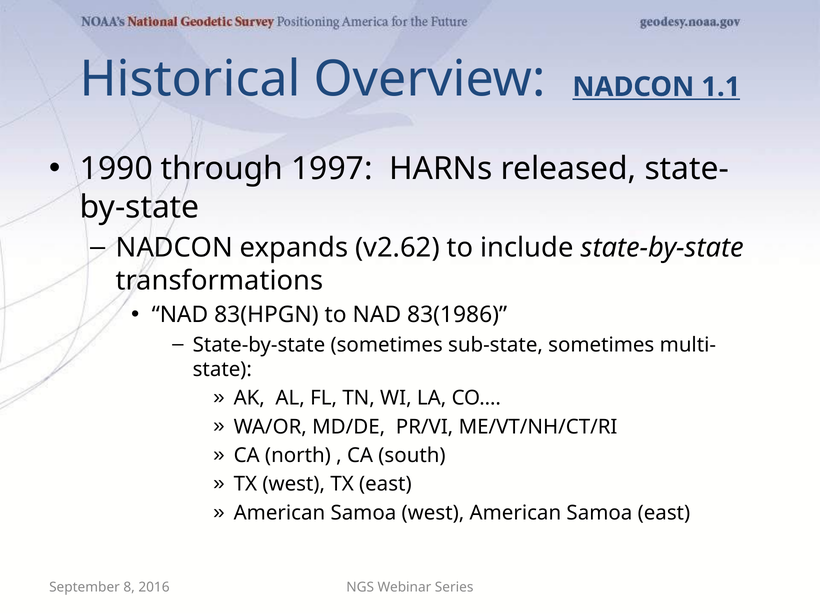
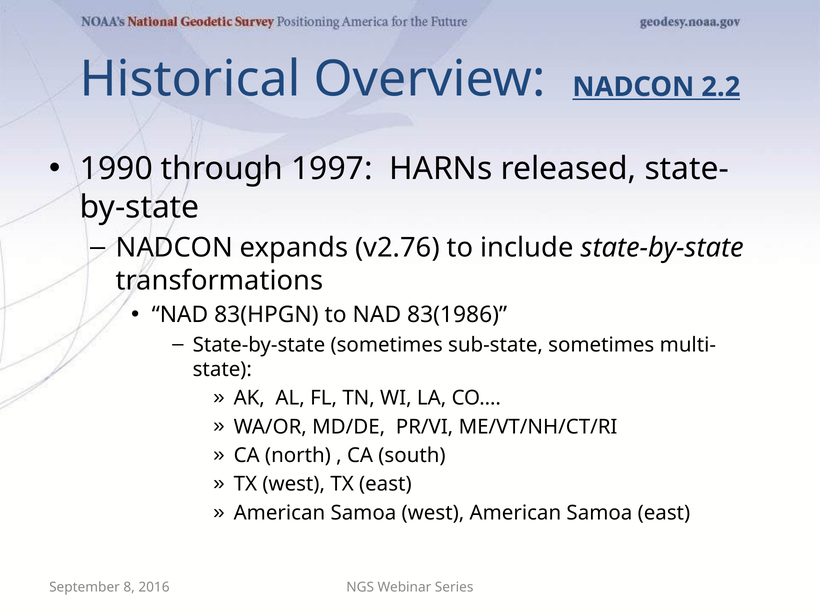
1.1: 1.1 -> 2.2 (721, 87)
v2.62: v2.62 -> v2.76 (398, 248)
